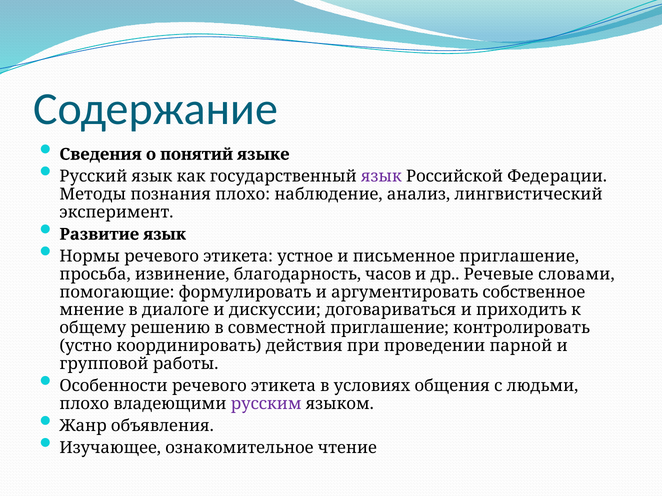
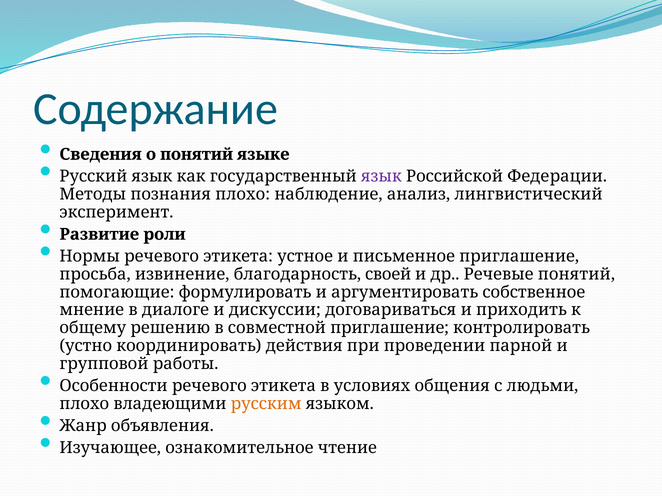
Развитие язык: язык -> роли (165, 235)
часов: часов -> своей (388, 275)
Речевые словами: словами -> понятий (576, 275)
русским colour: purple -> orange (266, 404)
